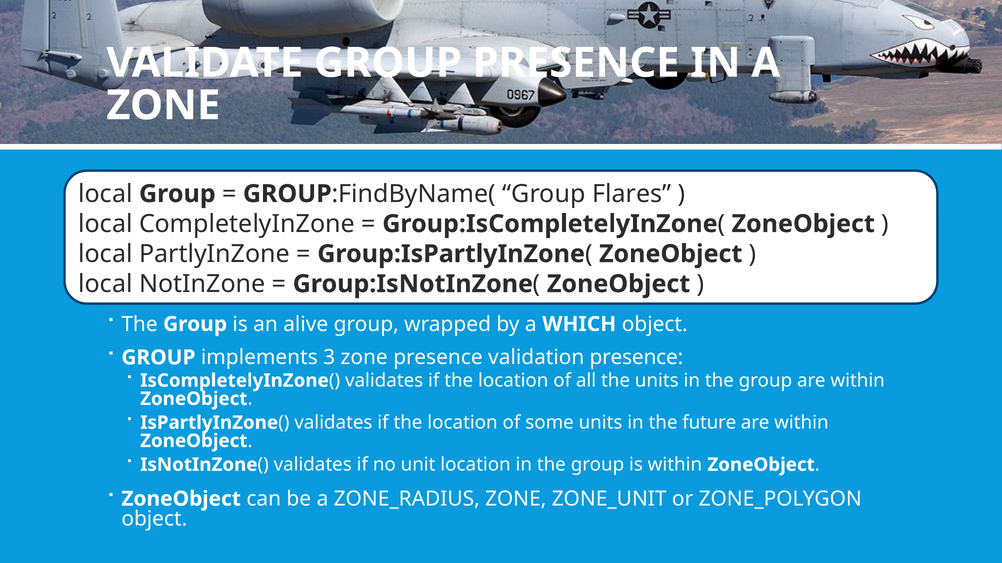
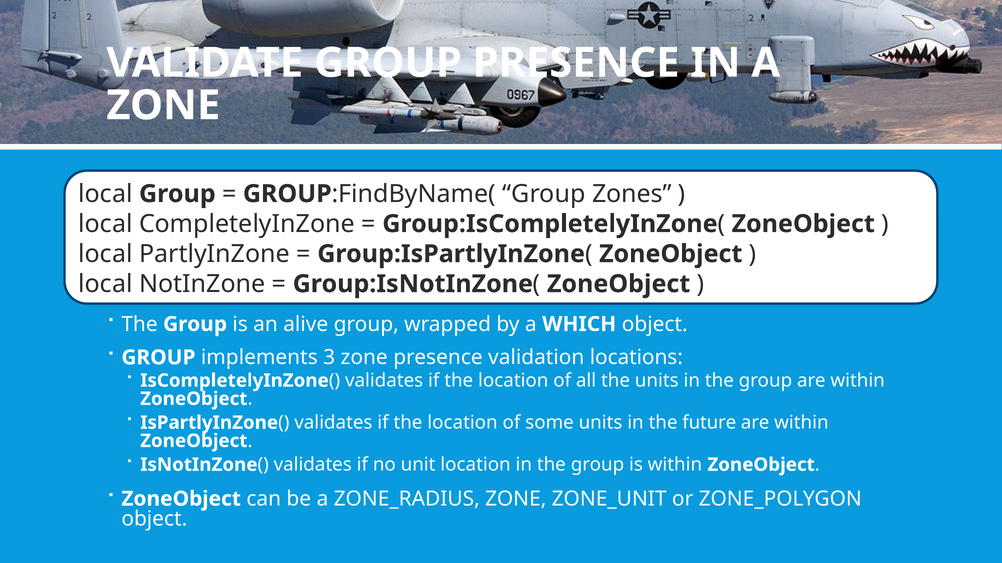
Flares: Flares -> Zones (632, 194)
validation presence: presence -> locations (636, 358)
